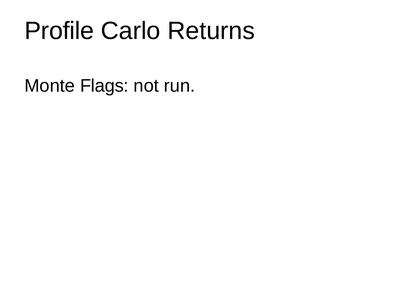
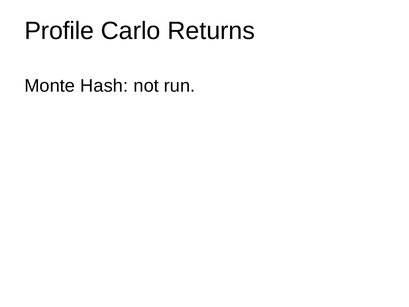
Flags: Flags -> Hash (104, 86)
